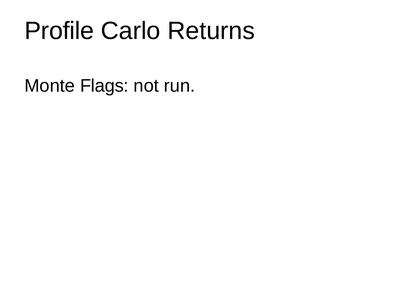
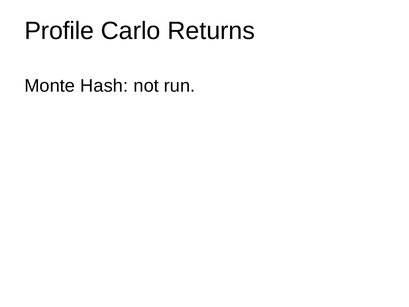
Flags: Flags -> Hash (104, 86)
